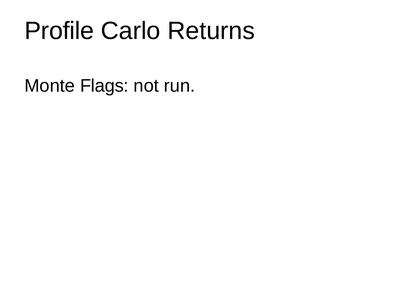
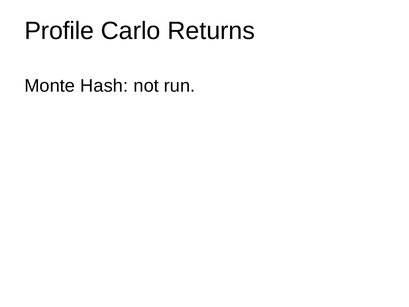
Flags: Flags -> Hash (104, 86)
